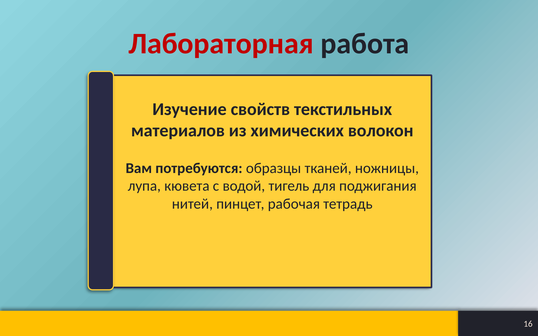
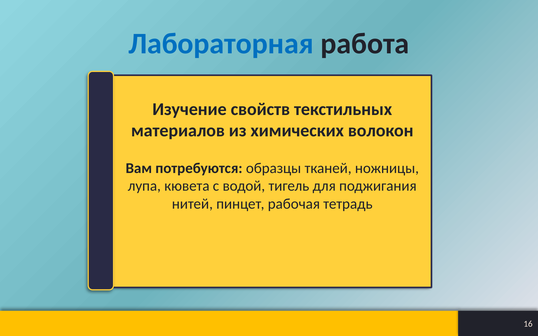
Лабораторная colour: red -> blue (221, 44)
